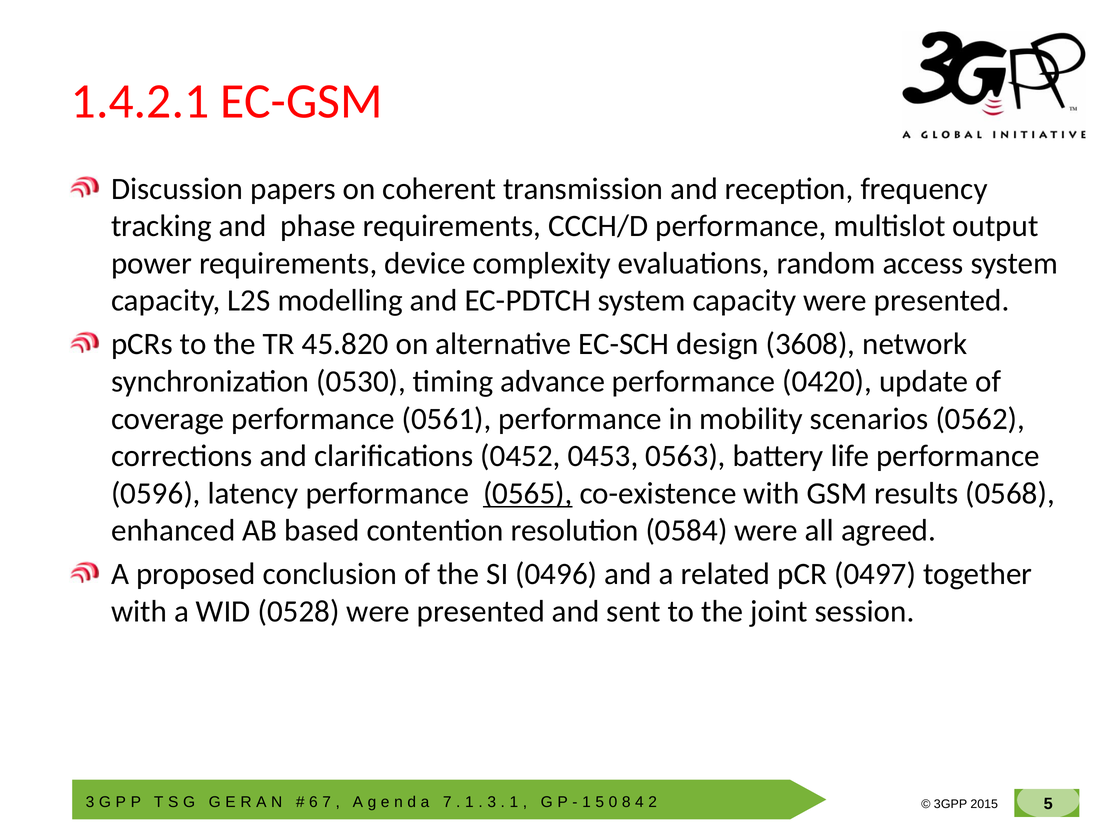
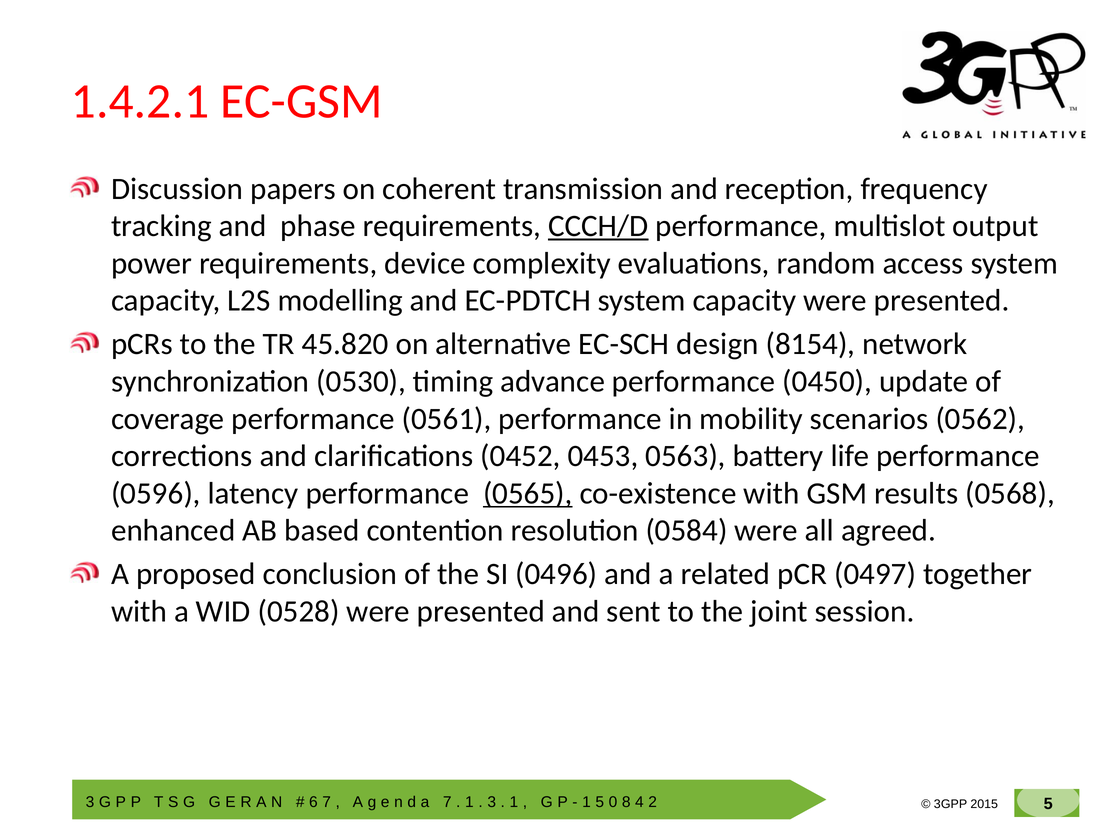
CCCH/D underline: none -> present (598, 226)
3608: 3608 -> 8154 (810, 344)
0420: 0420 -> 0450 (827, 381)
